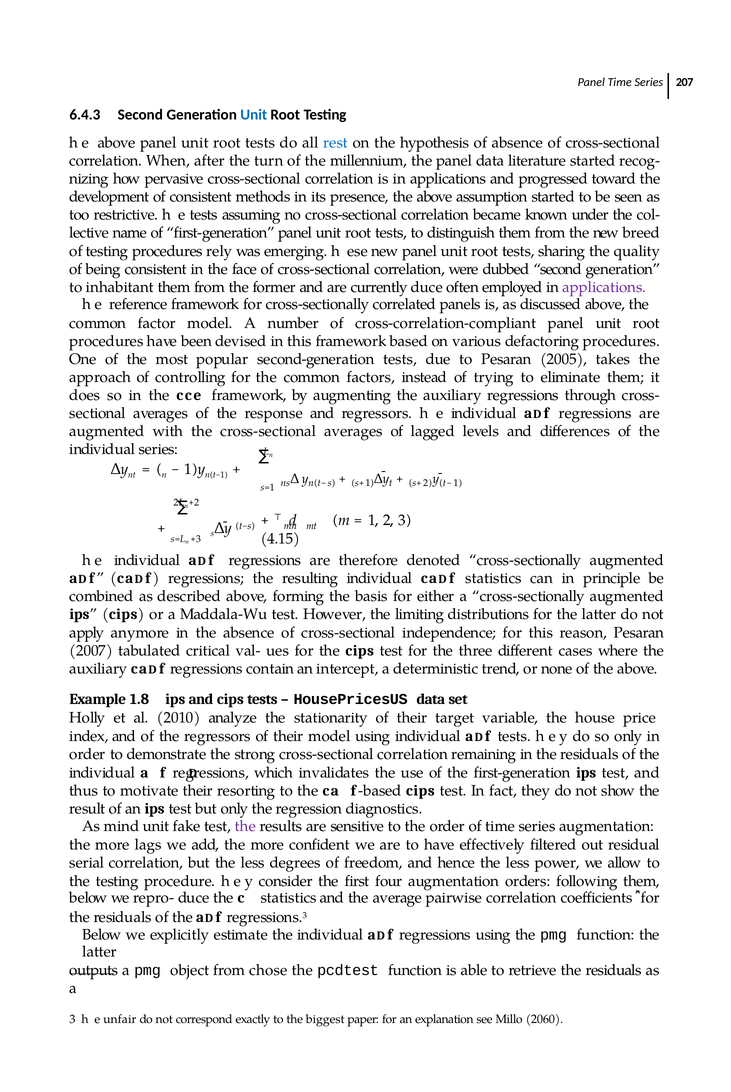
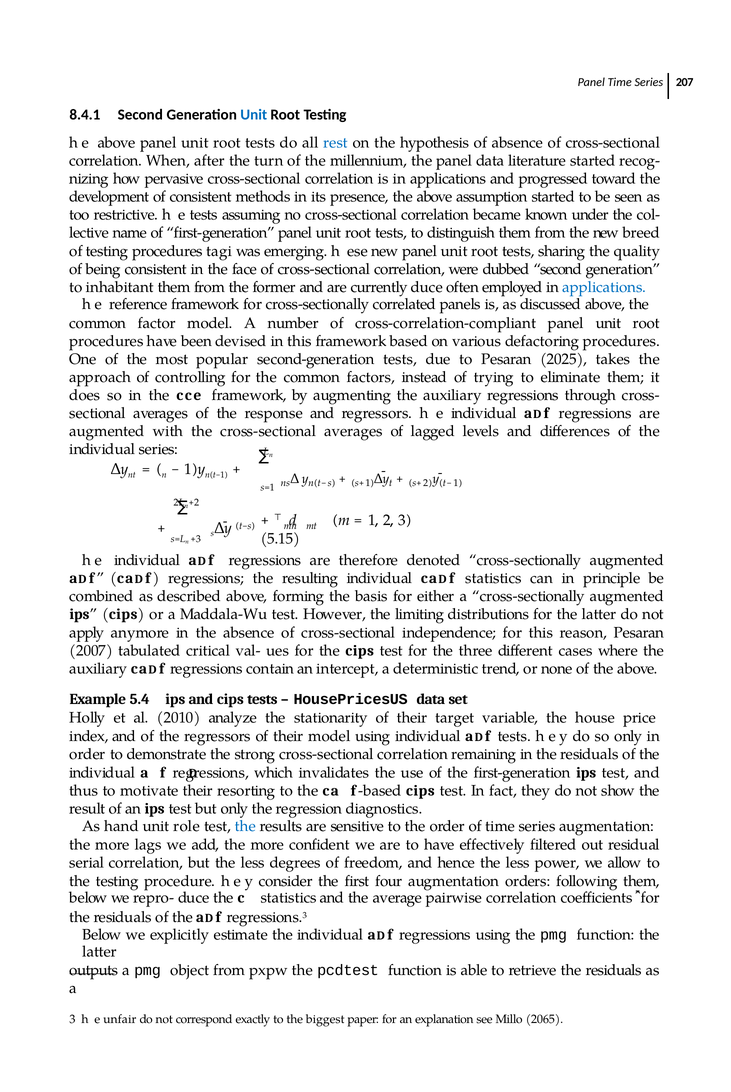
6.4.3: 6.4.3 -> 8.4.1 (85, 115)
rely: rely -> tagi (219, 251)
applications colour: purple -> blue (604, 287)
2005: 2005 -> 2025 (564, 359)
4.15: 4.15 -> 5.15 (280, 539)
1.8: 1.8 -> 5.4 (140, 699)
mind: mind -> hand (122, 826)
fake: fake -> role (187, 826)
the colour: purple -> blue (245, 826)
chose: chose -> pxpw (269, 970)
2060: 2060 -> 2065 (544, 1019)
